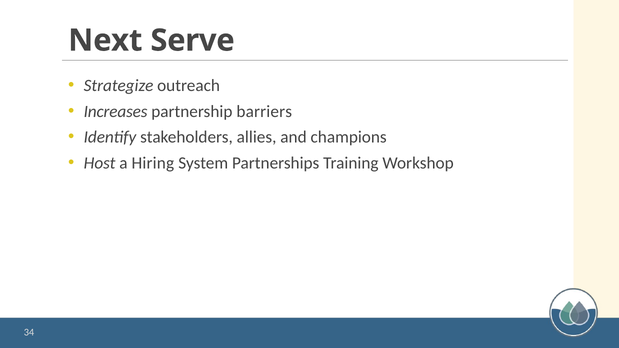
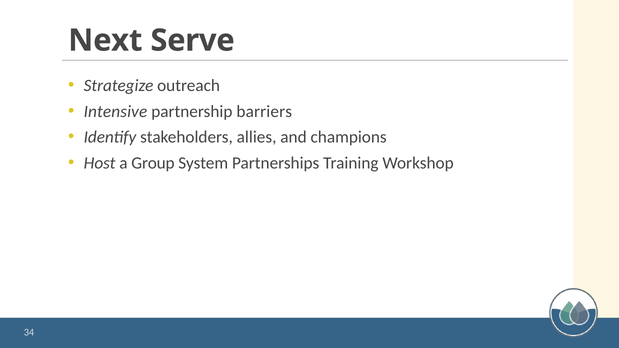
Increases: Increases -> Intensive (115, 111)
Hiring: Hiring -> Group (153, 163)
